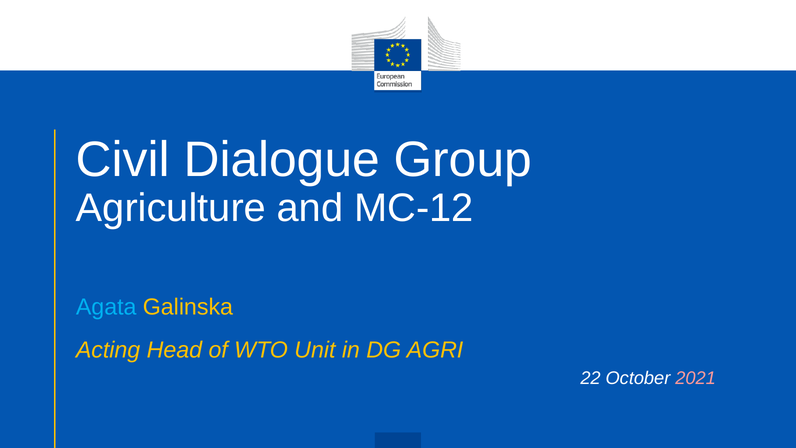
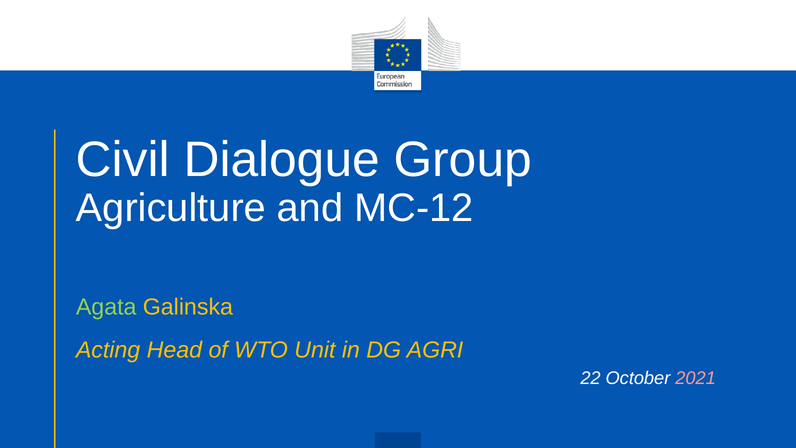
Agata colour: light blue -> light green (106, 307)
